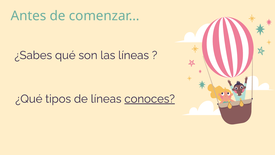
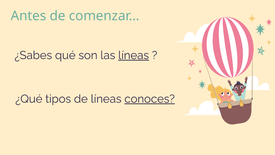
líneas underline: none -> present (134, 55)
